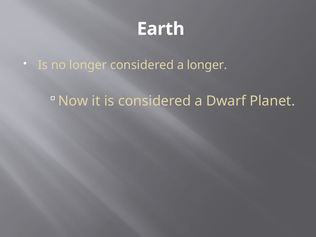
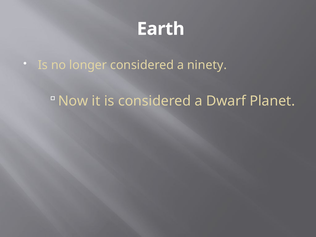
a longer: longer -> ninety (207, 65)
